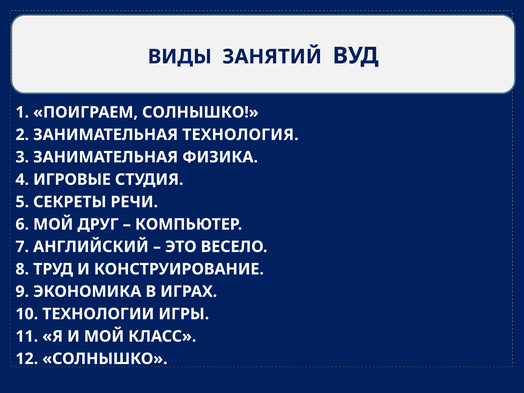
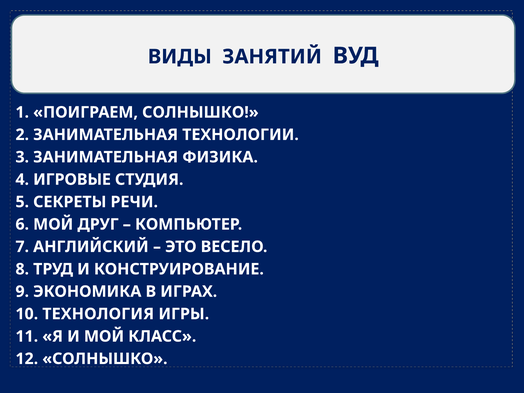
ТЕХНОЛОГИЯ: ТЕХНОЛОГИЯ -> ТЕХНОЛОГИИ (241, 135)
ТЕХНОЛОГИИ: ТЕХНОЛОГИИ -> ТЕХНОЛОГИЯ (98, 314)
